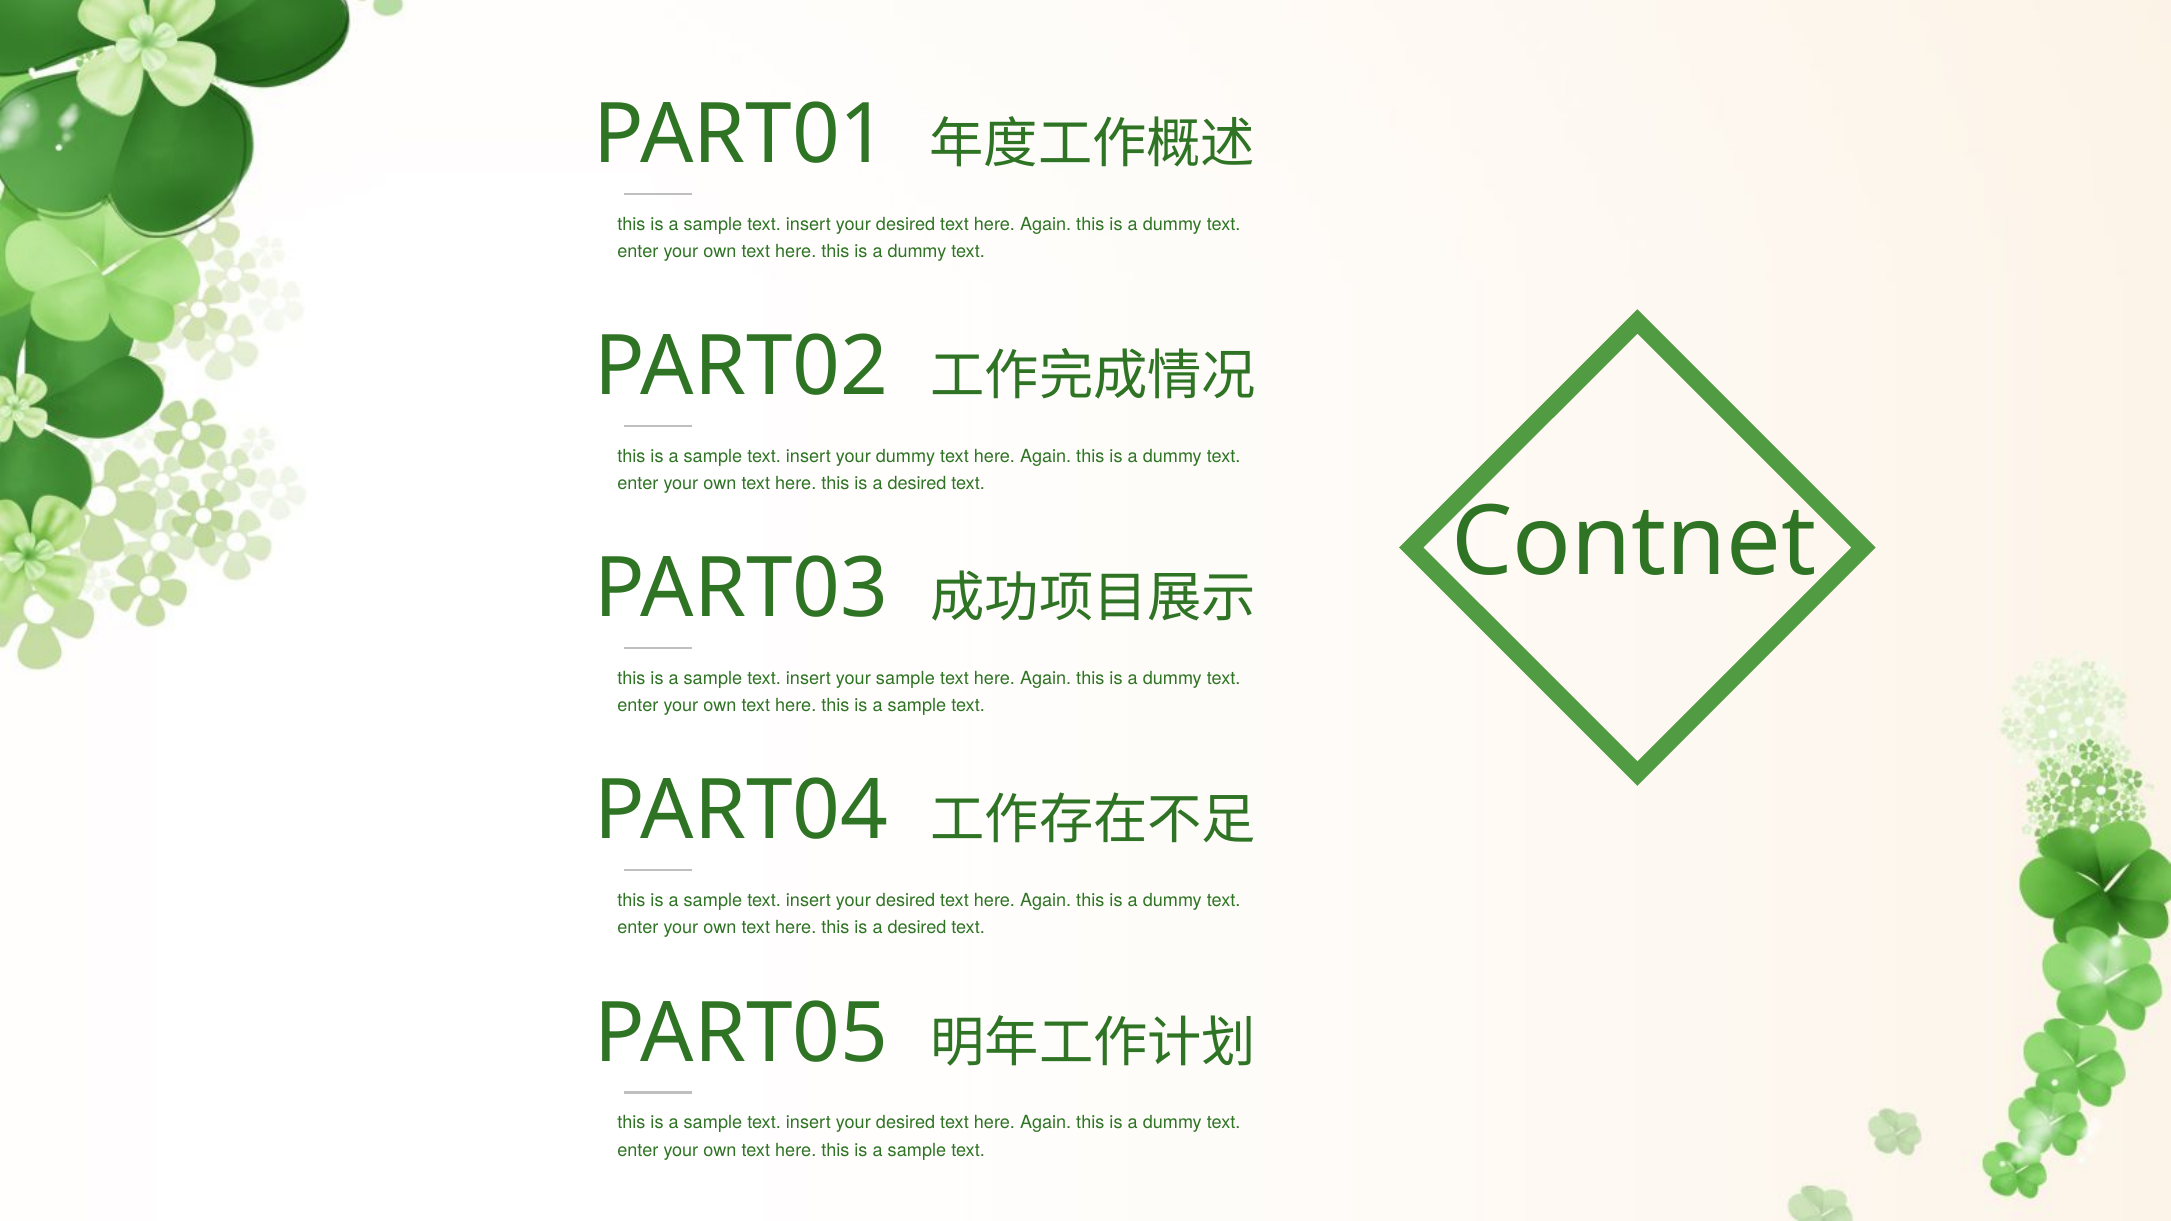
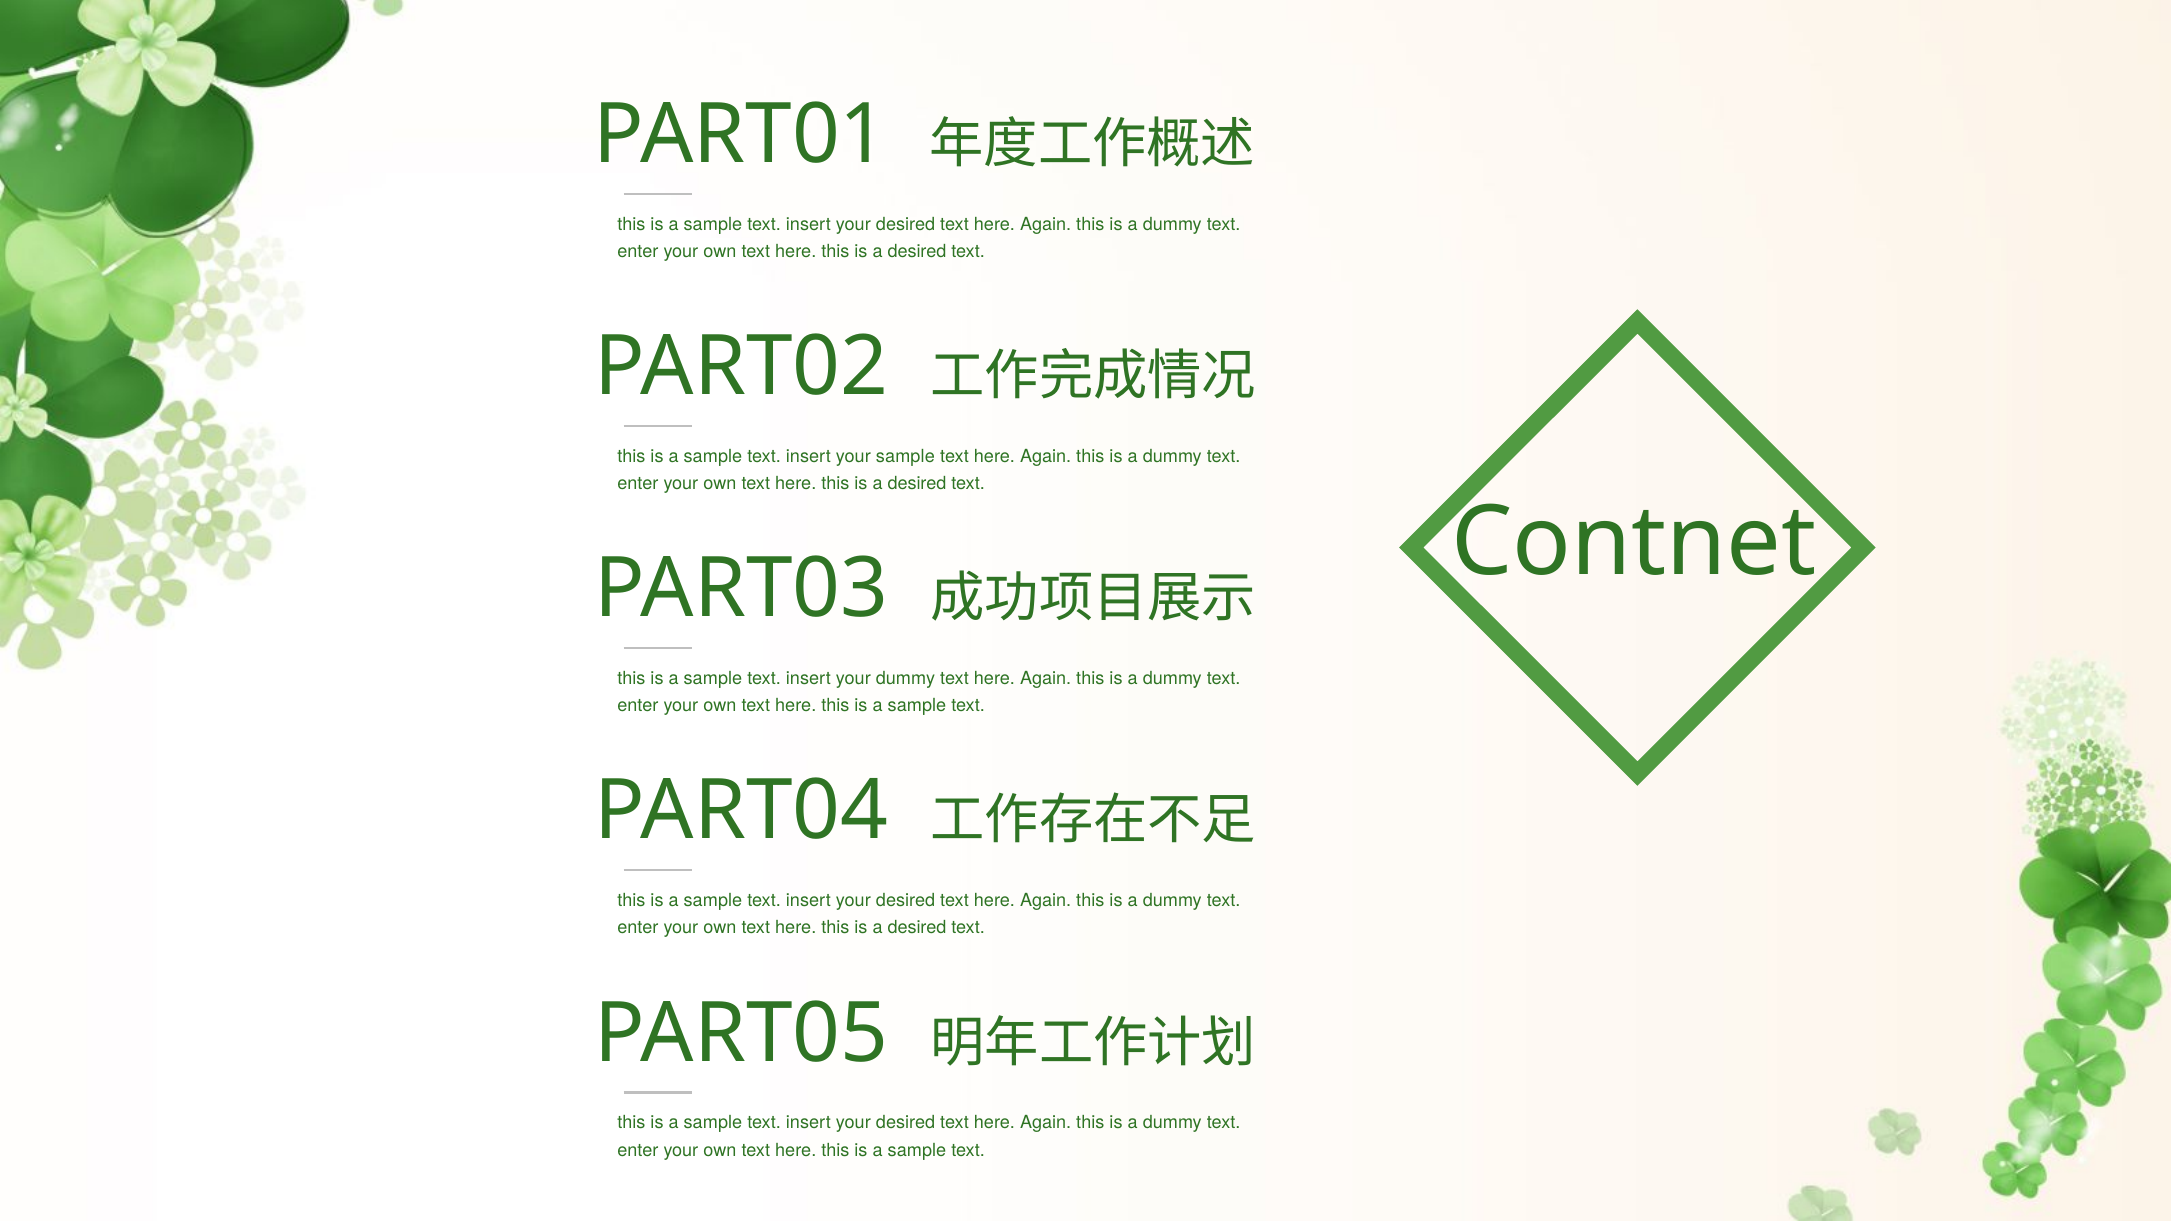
dummy: dummy -> desired (917, 252)
your dummy: dummy -> sample (905, 456)
your sample: sample -> dummy (905, 679)
